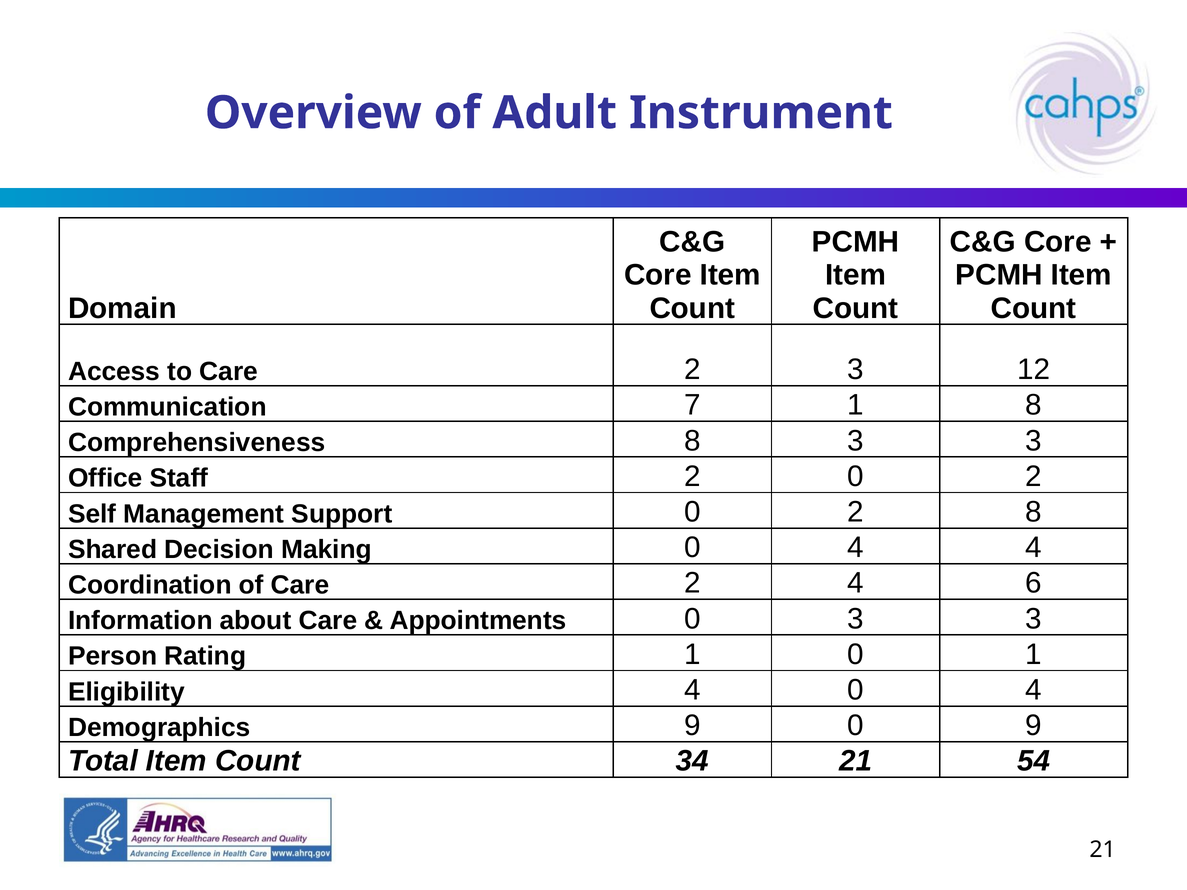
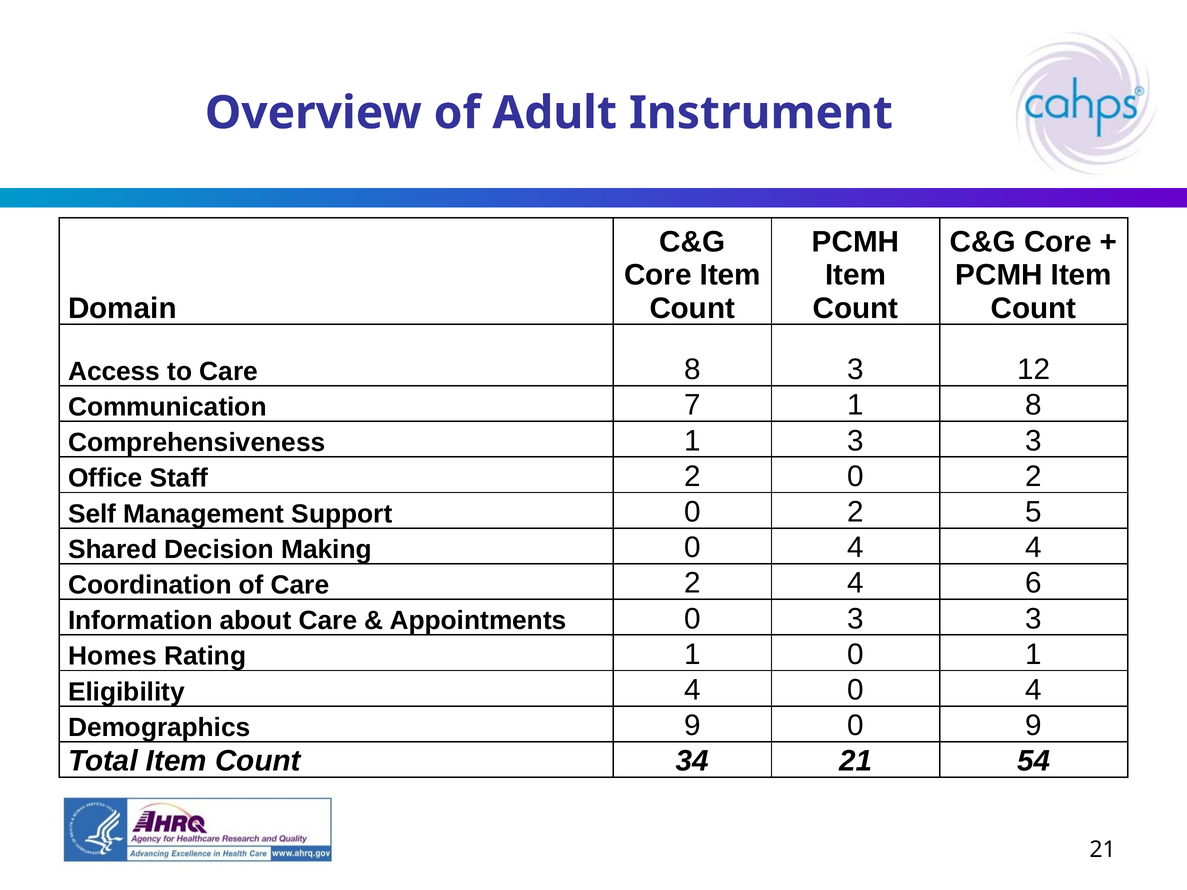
to Care 2: 2 -> 8 (692, 370)
Comprehensiveness 8: 8 -> 1 (692, 441)
2 8: 8 -> 5 (1034, 512)
Person: Person -> Homes (113, 656)
